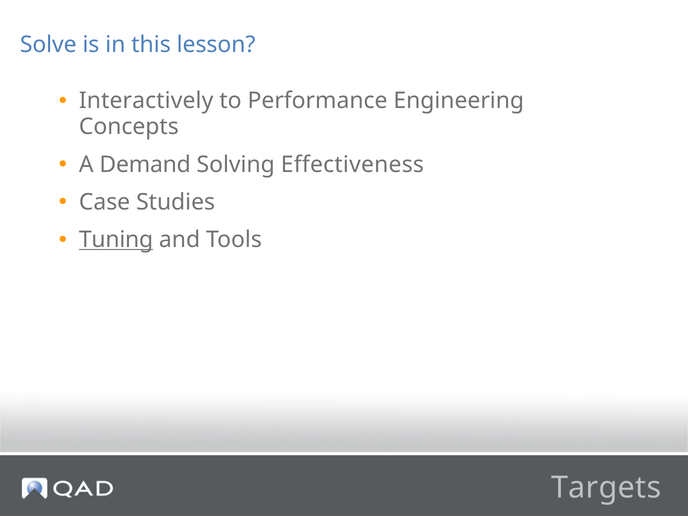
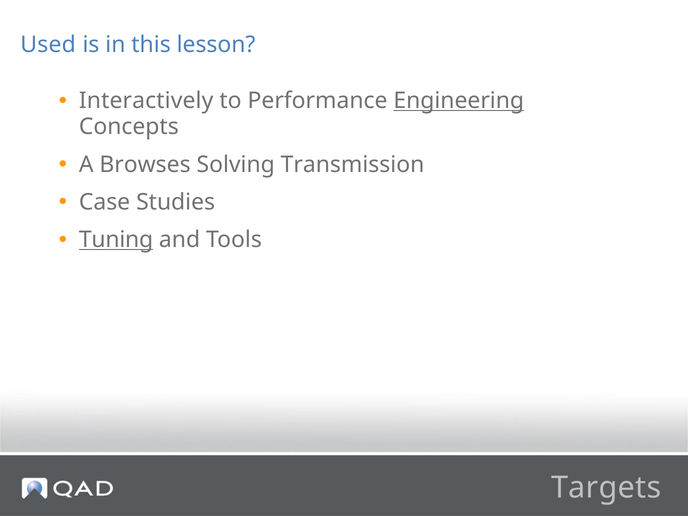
Solve: Solve -> Used (48, 44)
Engineering underline: none -> present (459, 101)
Demand: Demand -> Browses (145, 164)
Effectiveness: Effectiveness -> Transmission (353, 164)
